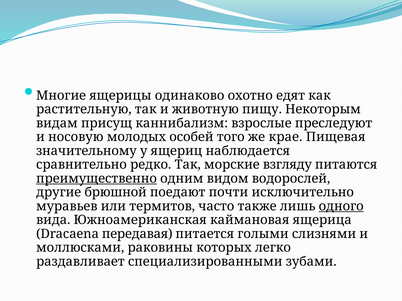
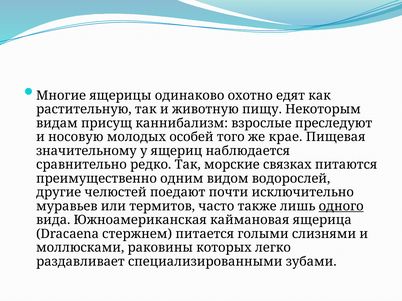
взгляду: взгляду -> связках (287, 165)
преимущественно underline: present -> none (96, 179)
брюшной: брюшной -> челюстей (116, 193)
передавая: передавая -> стержнем (137, 234)
